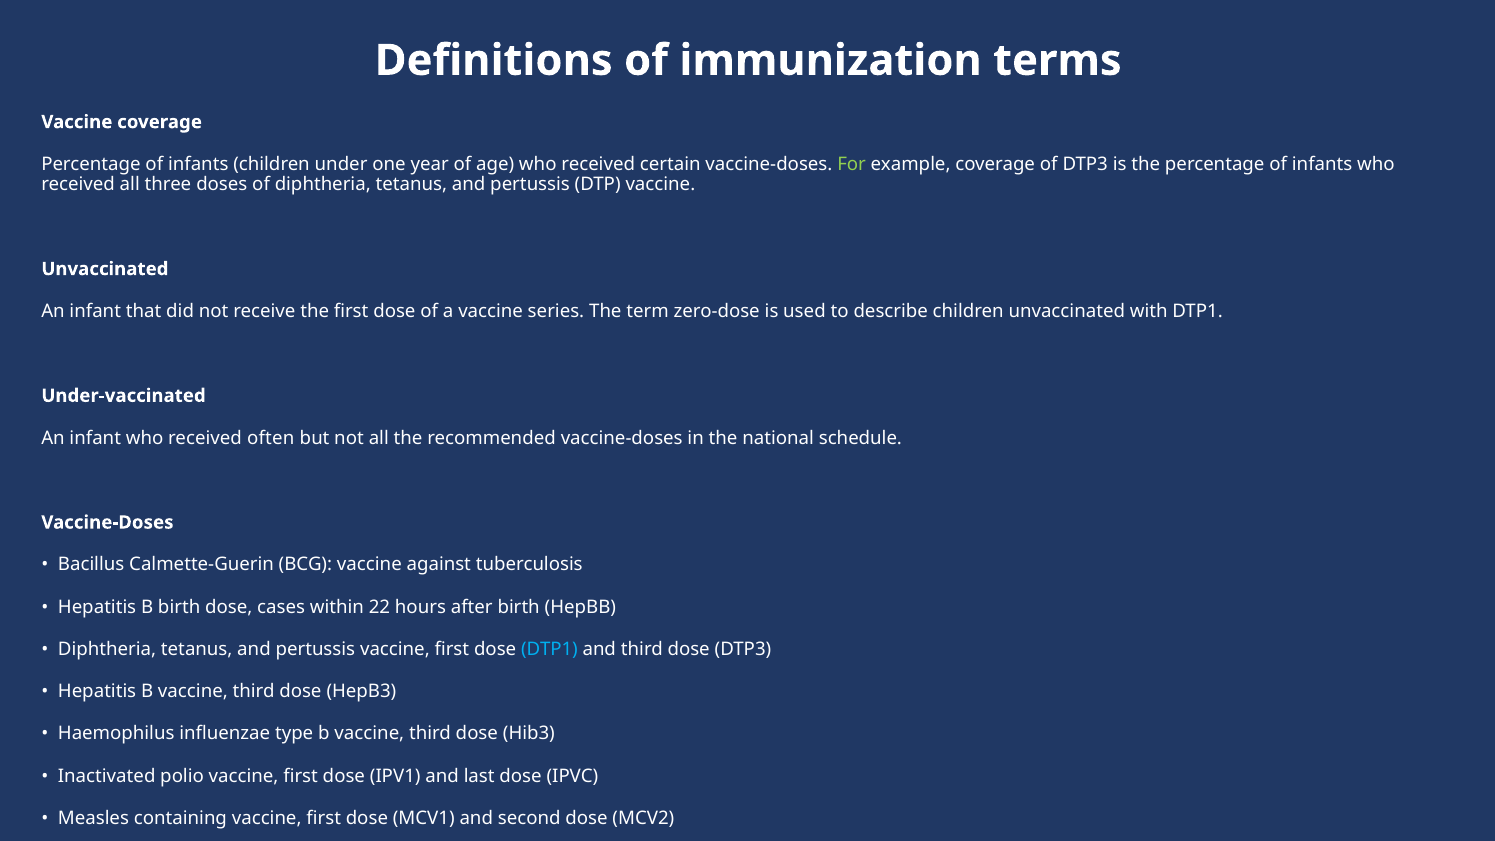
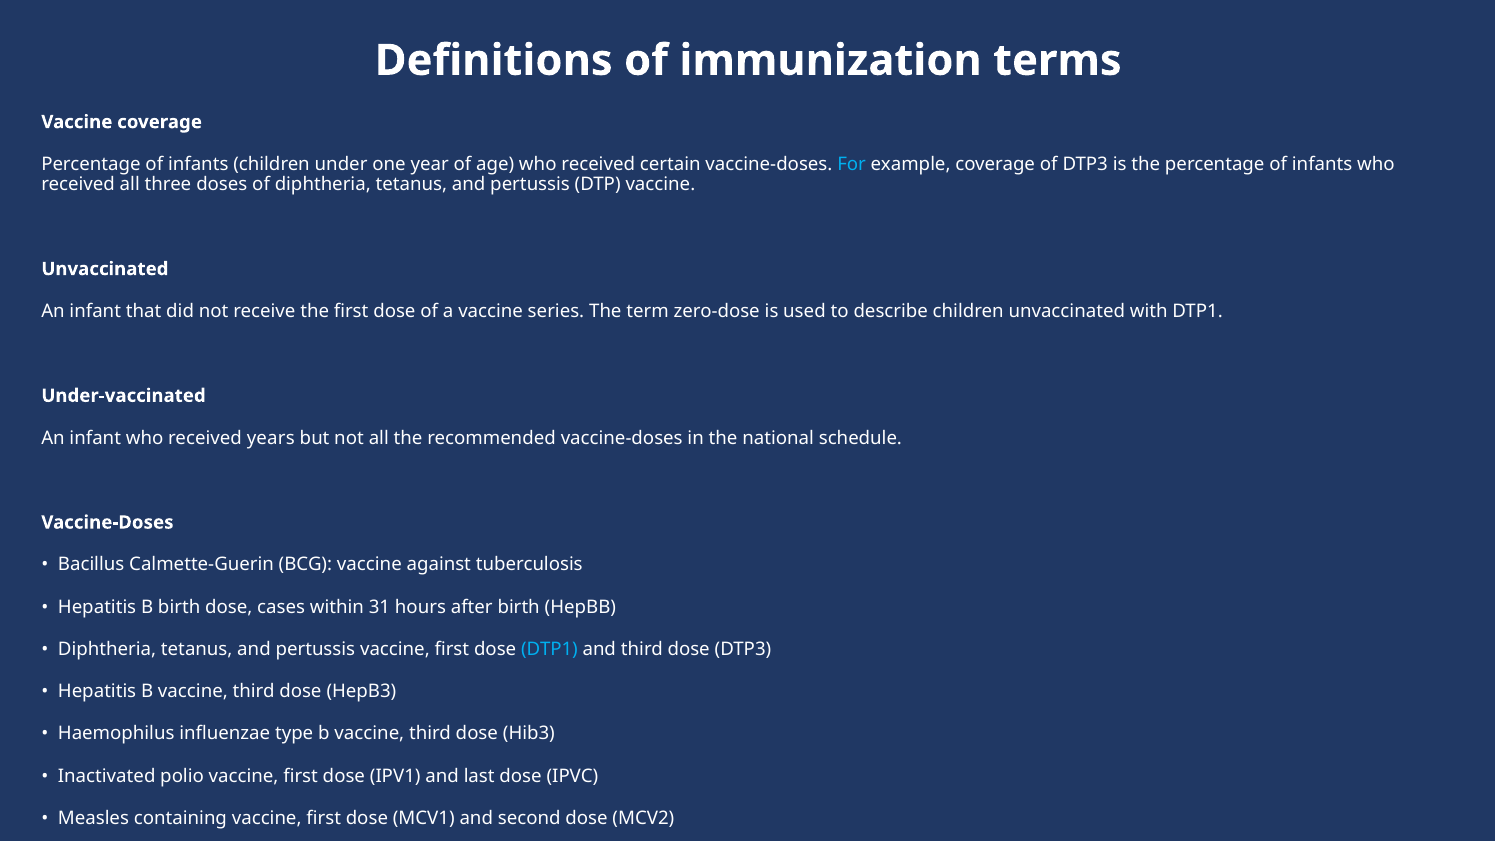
For colour: light green -> light blue (852, 164)
often: often -> years (271, 438)
22: 22 -> 31 (379, 607)
